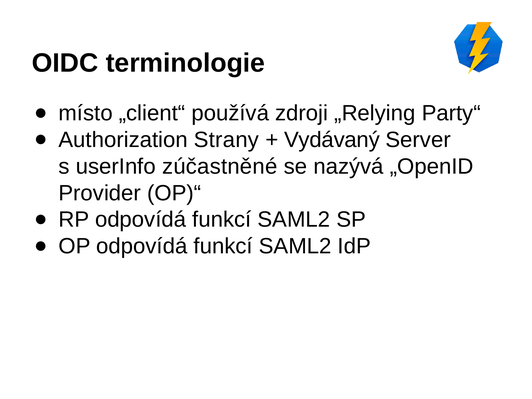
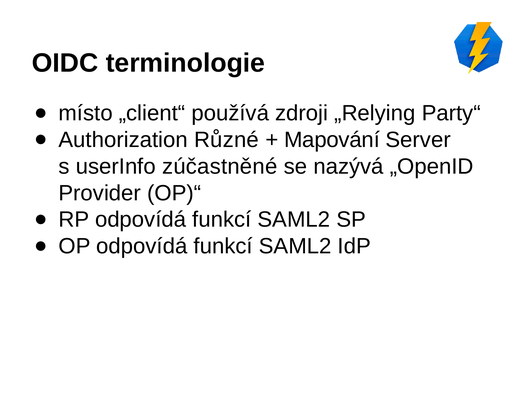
Strany: Strany -> Různé (226, 140)
Vydávaný: Vydávaný -> Mapování (332, 140)
